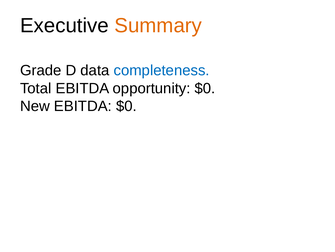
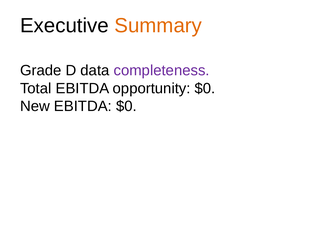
completeness colour: blue -> purple (162, 70)
